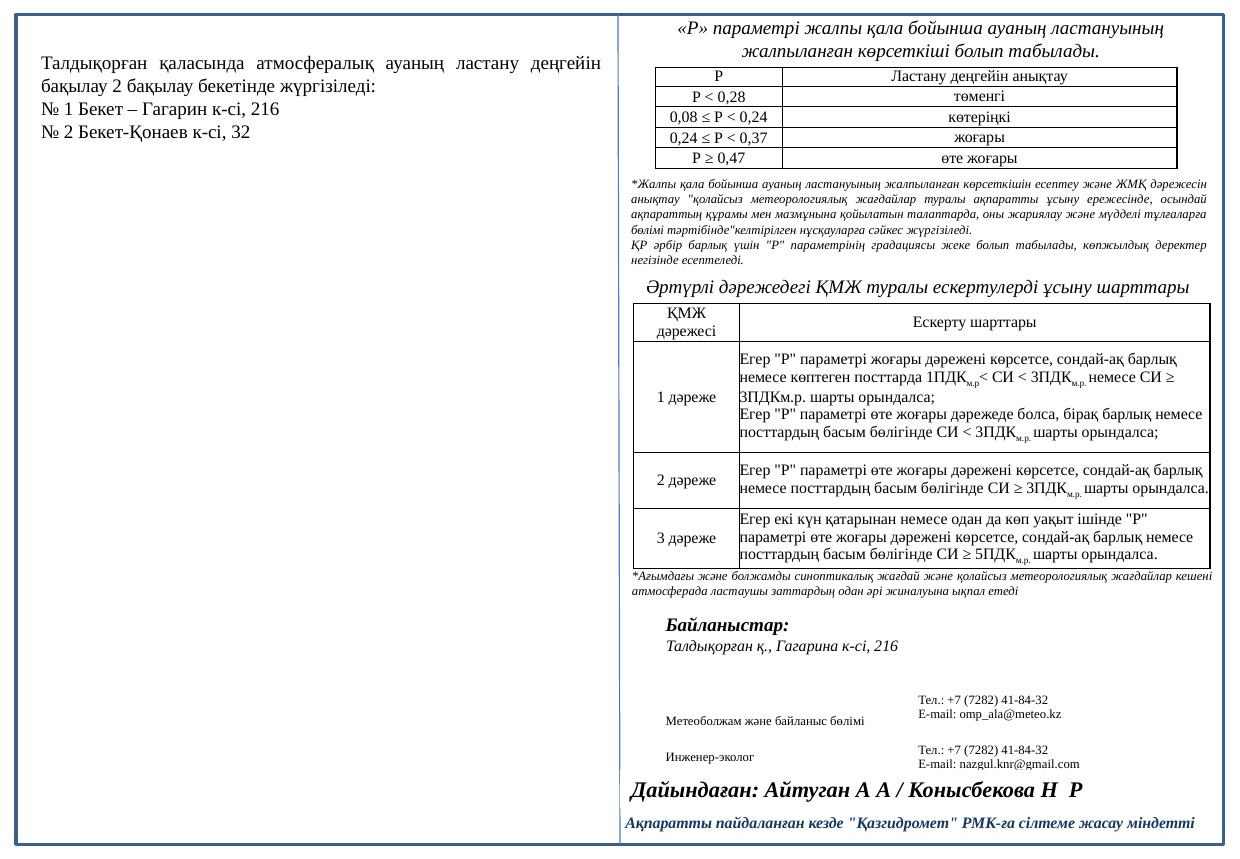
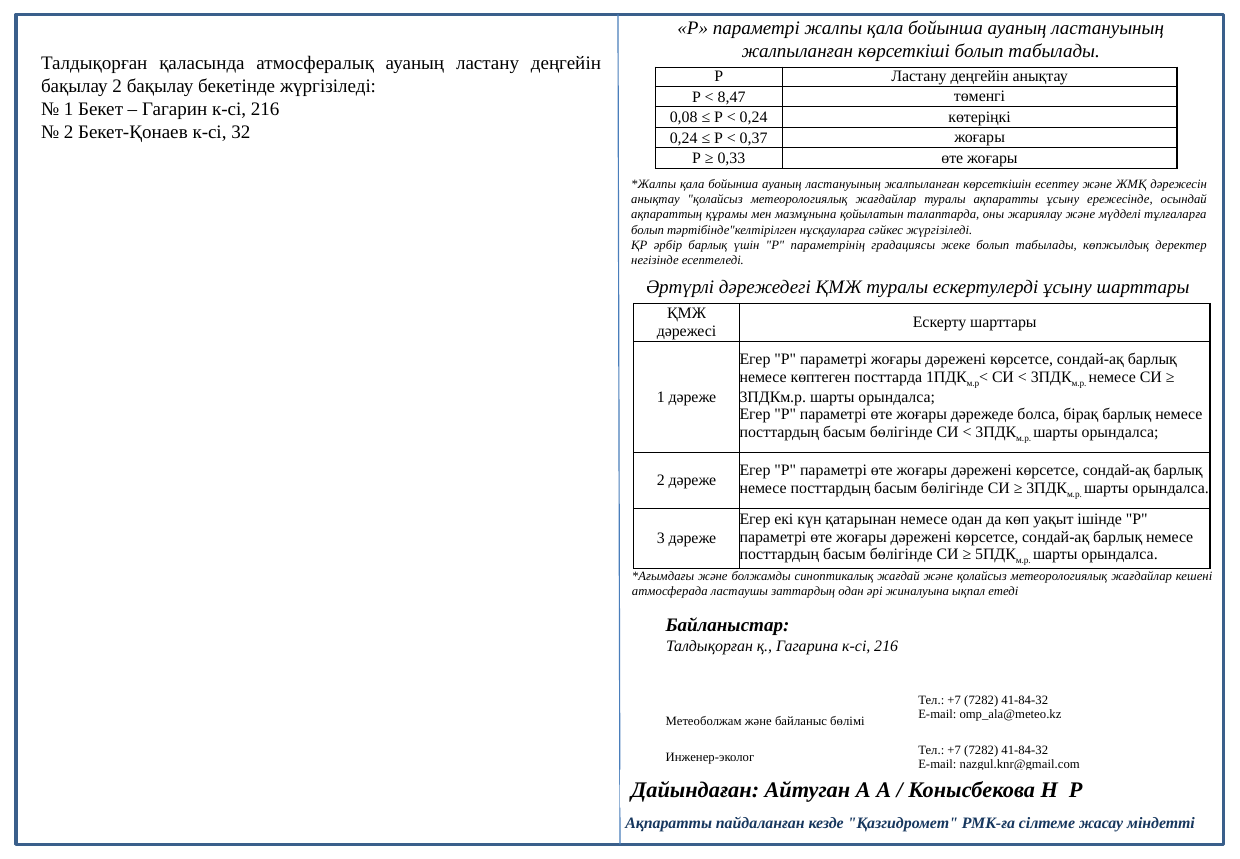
0,28: 0,28 -> 8,47 (732, 97)
0,47: 0,47 -> 0,33 (731, 158)
бөлімі: бөлімі -> болып (648, 230)
